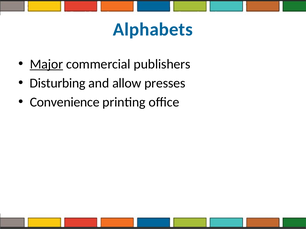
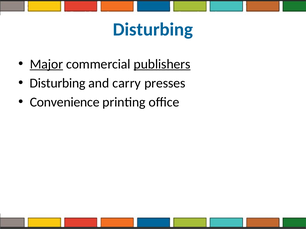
Alphabets: Alphabets -> Disturbing (153, 30)
publishers underline: none -> present (162, 64)
allow: allow -> carry (127, 83)
